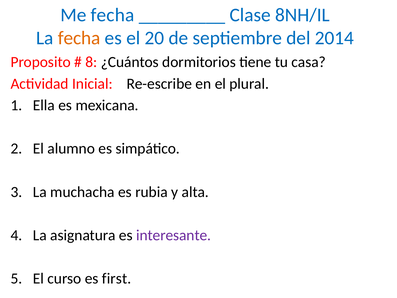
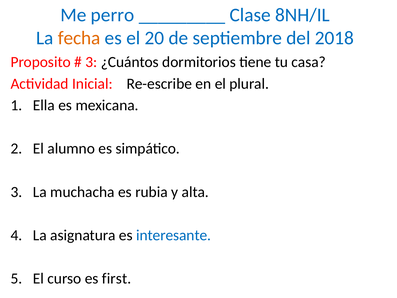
Me fecha: fecha -> perro (113, 15)
2014: 2014 -> 2018 (334, 38)
8: 8 -> 3 (91, 62)
interesante colour: purple -> blue (174, 235)
